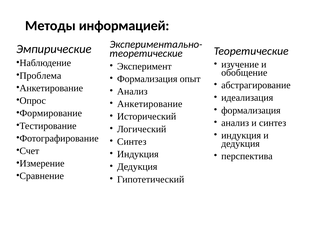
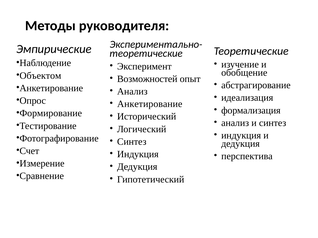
информацией: информацией -> руководителя (124, 26)
Проблема: Проблема -> Объектом (40, 76)
Формализация: Формализация -> Возможностей (147, 79)
